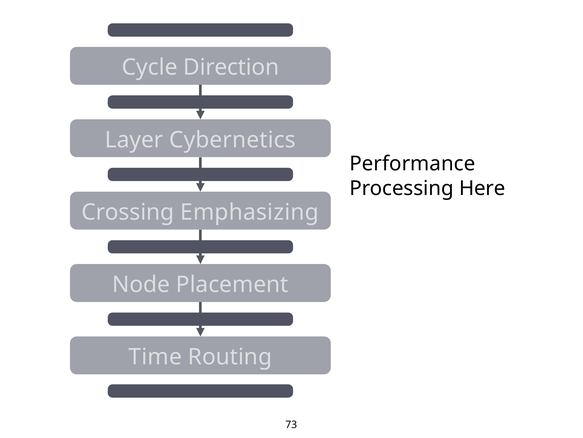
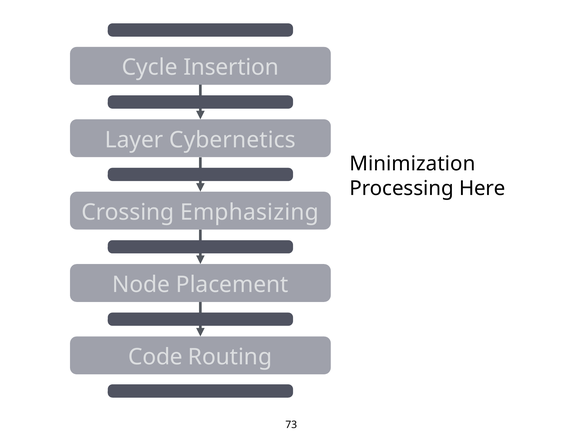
Direction: Direction -> Insertion (231, 67)
Performance: Performance -> Minimization (412, 163)
Time: Time -> Code (155, 356)
